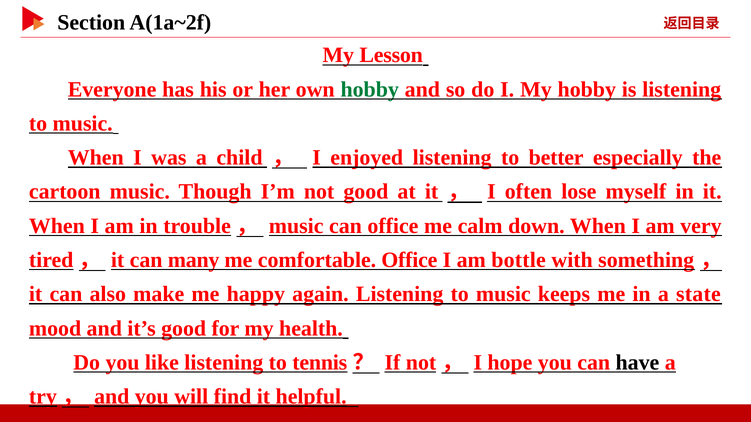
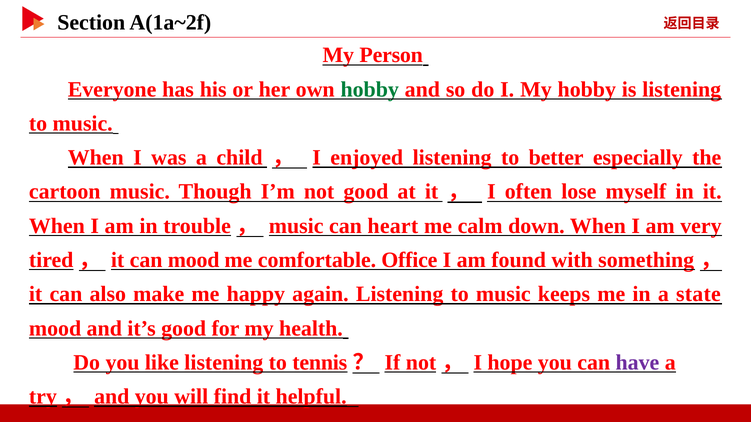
Lesson: Lesson -> Person (391, 55)
can office: office -> heart (393, 226)
can many: many -> mood (194, 260)
bottle: bottle -> found (519, 260)
have colour: black -> purple (637, 363)
